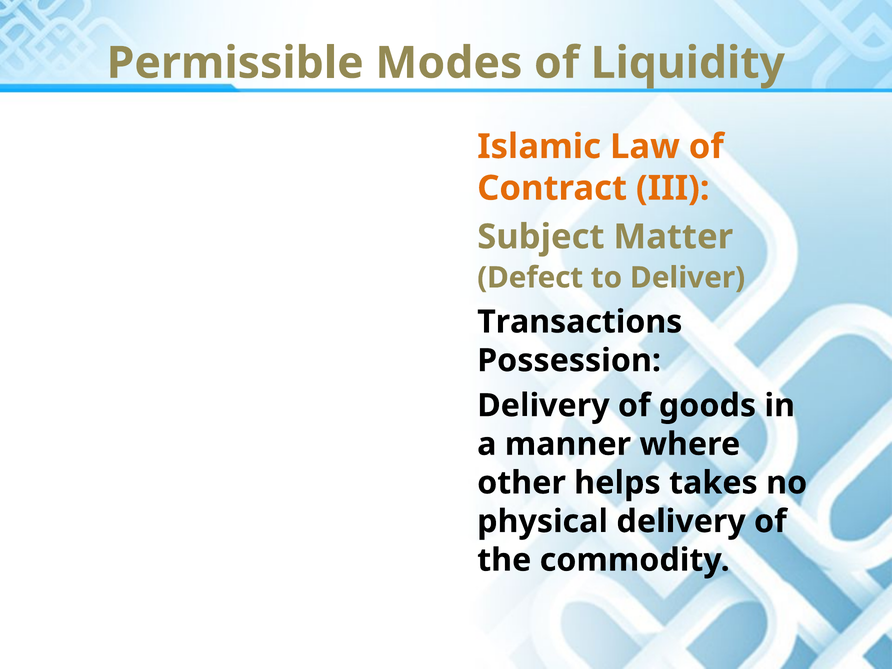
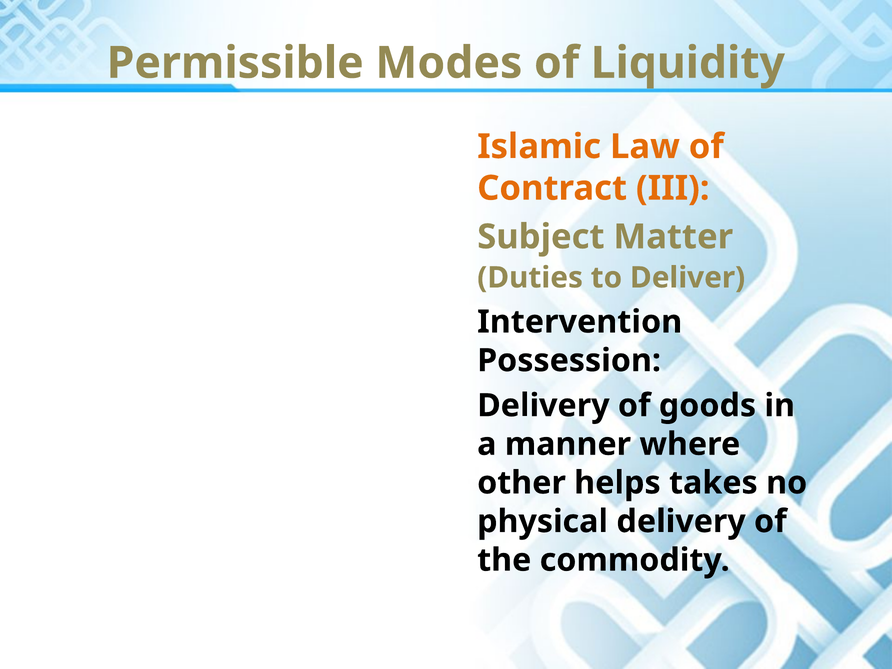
Defect: Defect -> Duties (530, 278)
Transactions: Transactions -> Intervention (580, 322)
